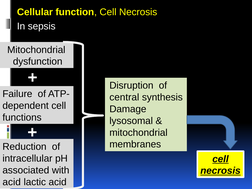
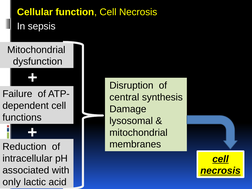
acid: acid -> only (12, 182)
